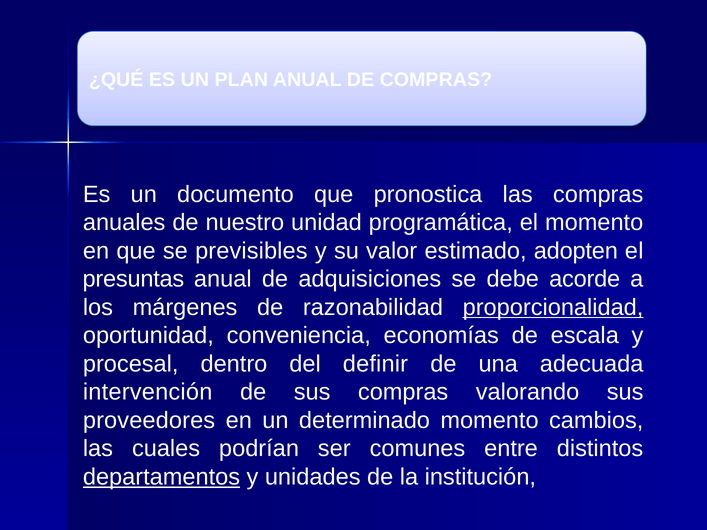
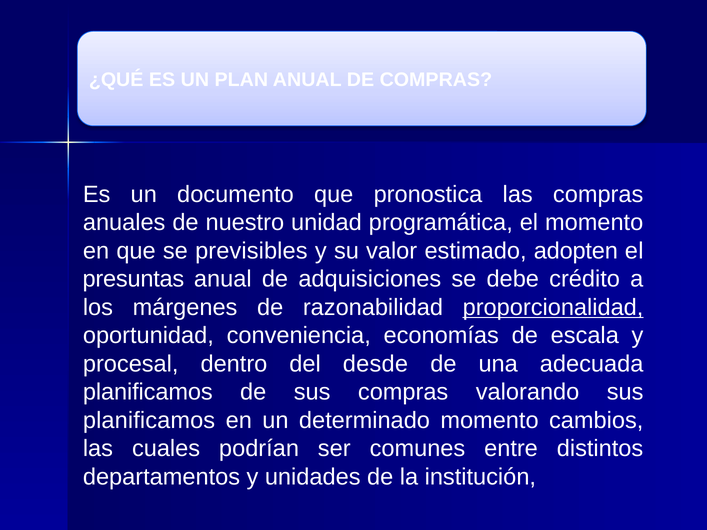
acorde: acorde -> crédito (585, 279)
definir: definir -> desde (375, 364)
intervención: intervención -> planificamos (148, 392)
proveedores: proveedores -> planificamos (149, 421)
departamentos underline: present -> none (161, 477)
